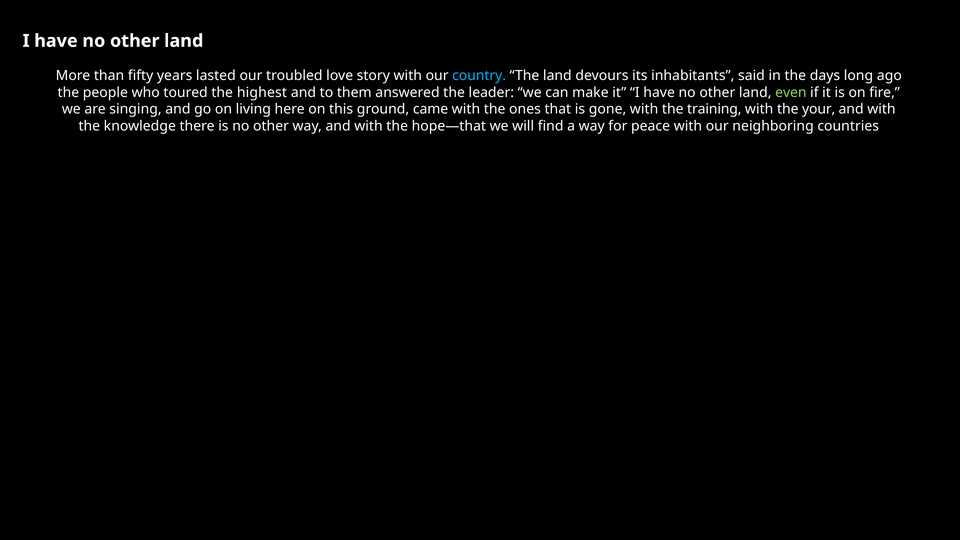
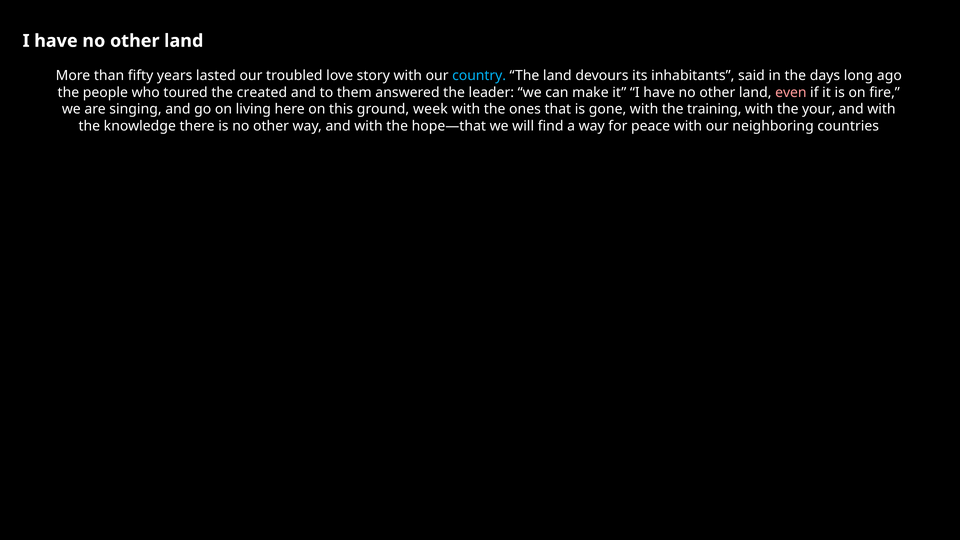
highest: highest -> created (262, 92)
even colour: light green -> pink (791, 92)
came: came -> week (430, 109)
